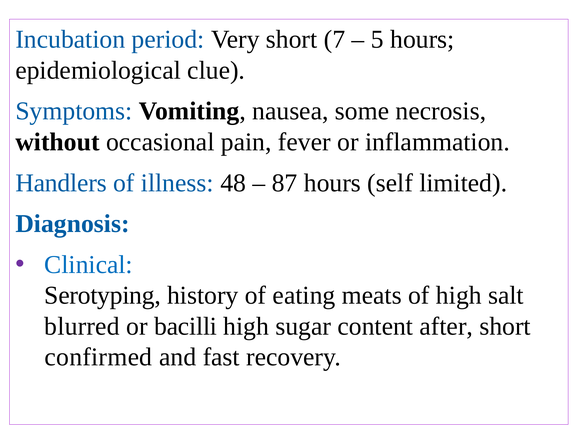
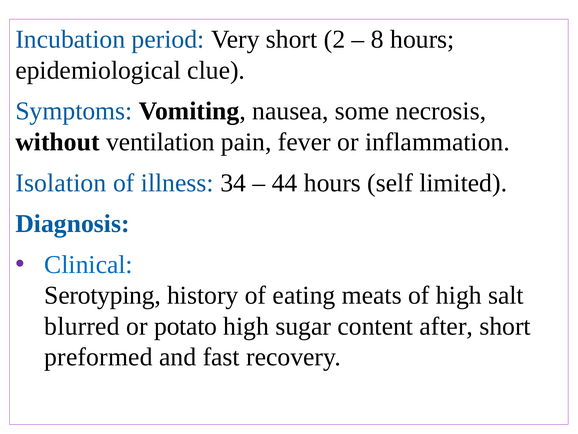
7: 7 -> 2 (335, 39)
5: 5 -> 8 (377, 39)
occasional: occasional -> ventilation (160, 142)
Handlers: Handlers -> Isolation (61, 183)
48: 48 -> 34 (233, 183)
87: 87 -> 44 (285, 183)
bacilli: bacilli -> potato (186, 326)
confirmed: confirmed -> preformed (98, 357)
